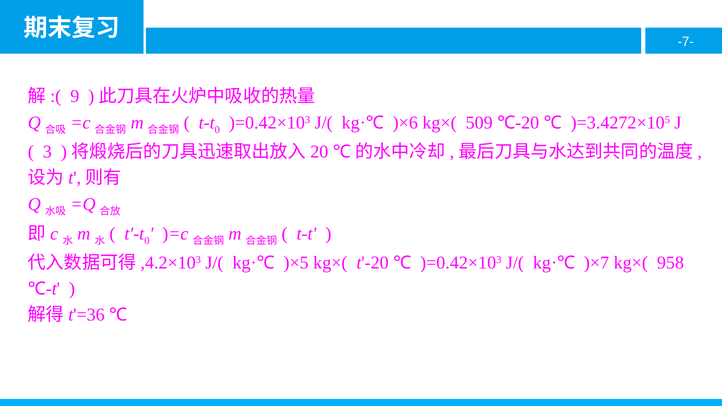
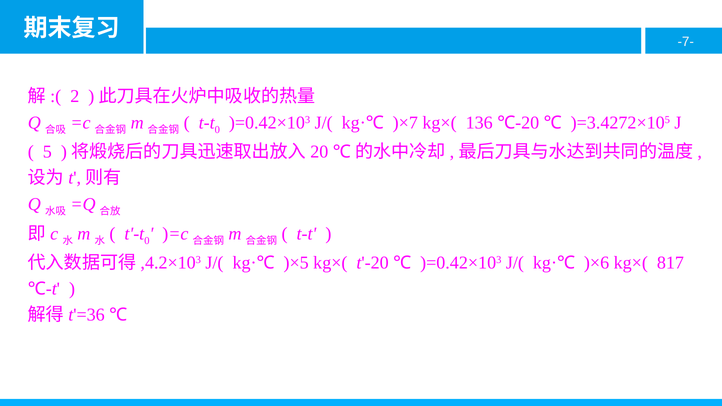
9: 9 -> 2 (75, 96)
)×6: )×6 -> )×7 (405, 123)
509: 509 -> 136 (479, 123)
3: 3 -> 5 (47, 152)
)×7: )×7 -> )×6 (597, 263)
958: 958 -> 817 (670, 263)
